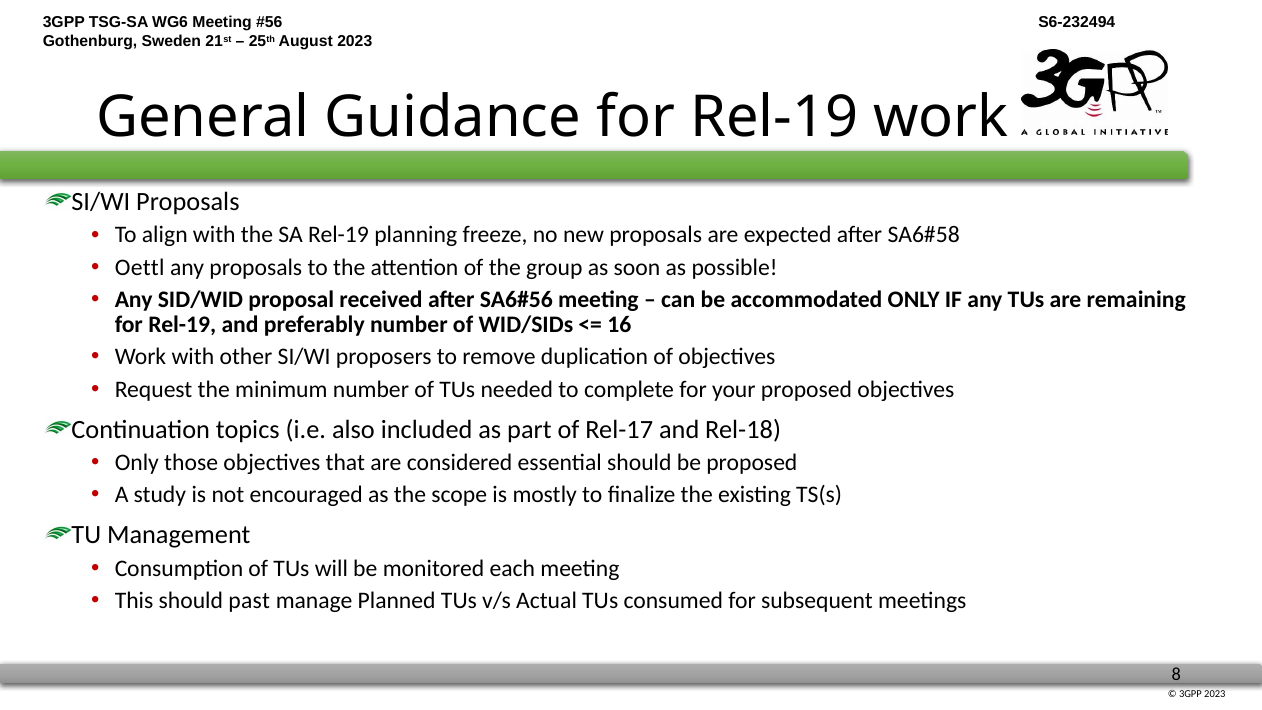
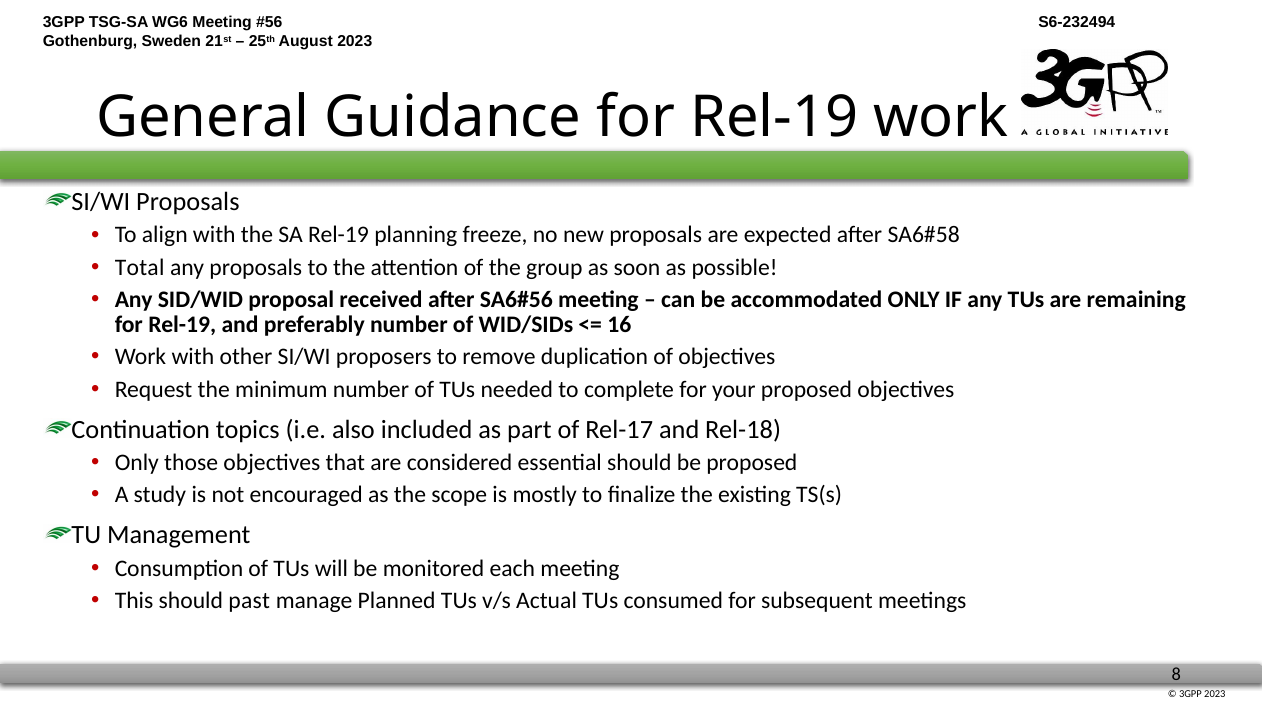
Oettl: Oettl -> Total (140, 267)
